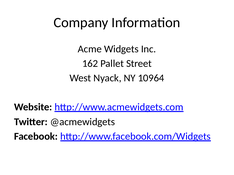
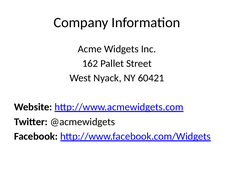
10964: 10964 -> 60421 (151, 78)
